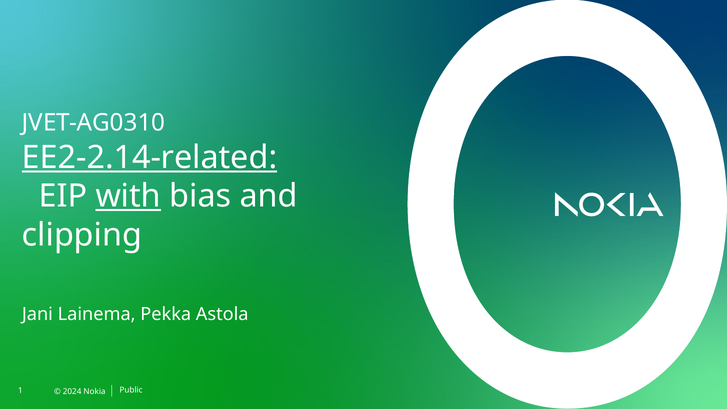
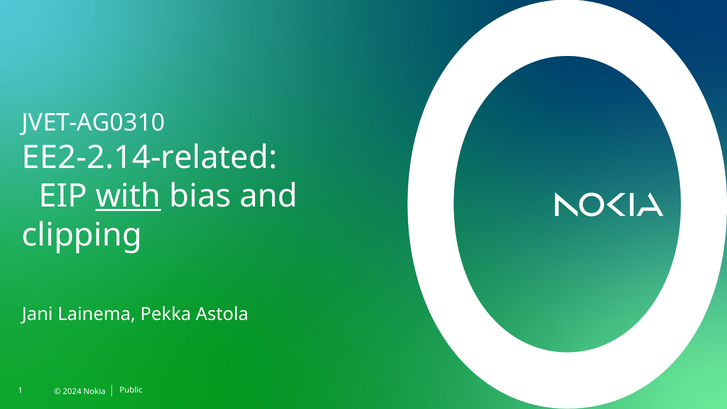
EE2-2.14-related underline: present -> none (150, 157)
